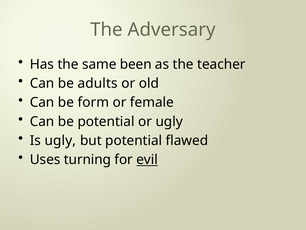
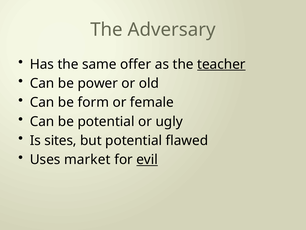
been: been -> offer (136, 64)
teacher underline: none -> present (221, 64)
adults: adults -> power (98, 83)
Is ugly: ugly -> sites (61, 140)
turning: turning -> market (87, 159)
